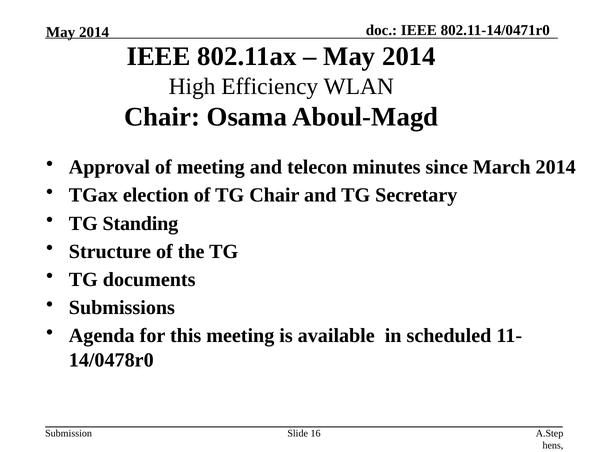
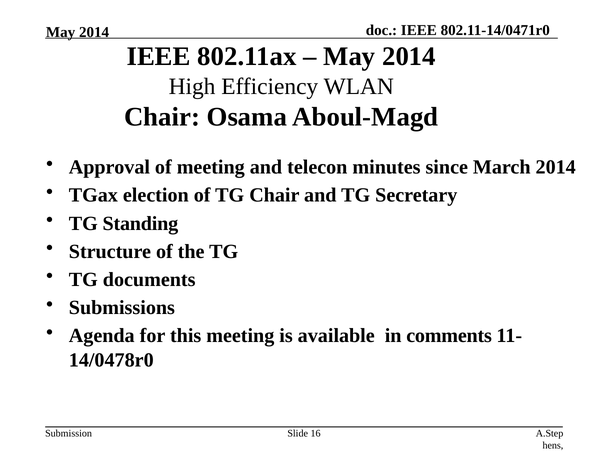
scheduled: scheduled -> comments (449, 336)
